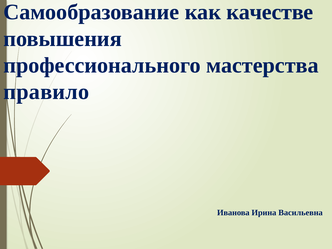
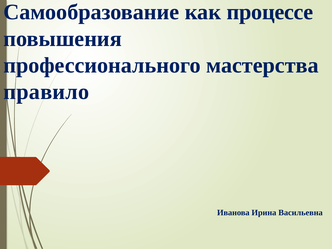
качестве: качестве -> процессе (270, 12)
